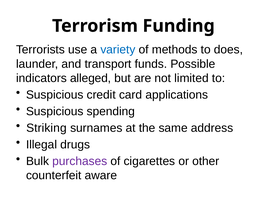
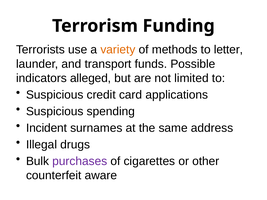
variety colour: blue -> orange (118, 50)
does: does -> letter (228, 50)
Striking: Striking -> Incident (47, 128)
